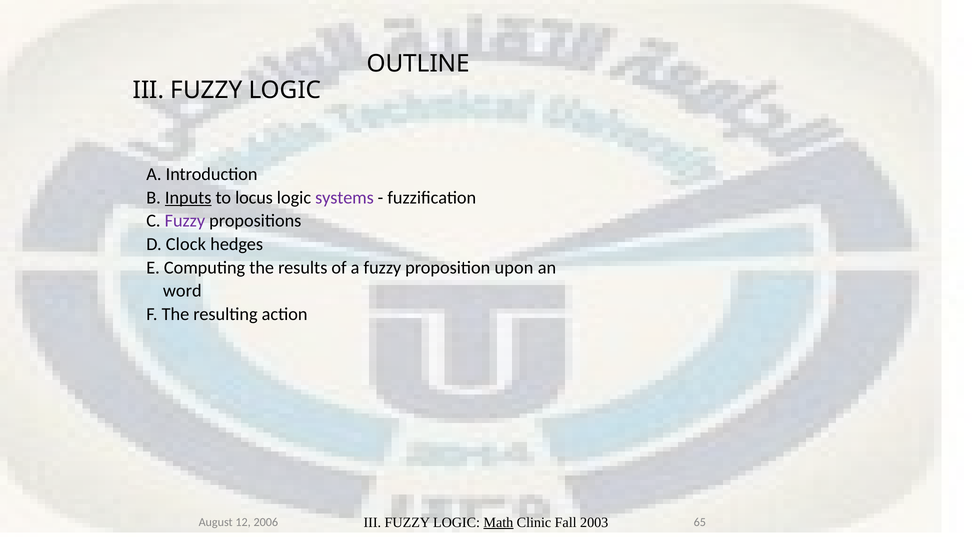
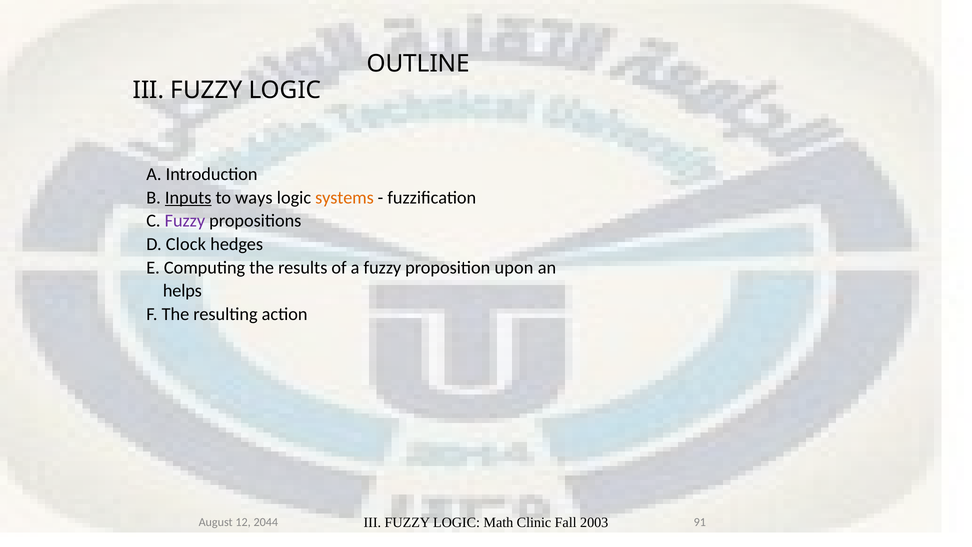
locus: locus -> ways (254, 198)
systems colour: purple -> orange (344, 198)
word: word -> helps (182, 291)
Math underline: present -> none (498, 522)
65: 65 -> 91 (700, 522)
2006: 2006 -> 2044 (266, 522)
